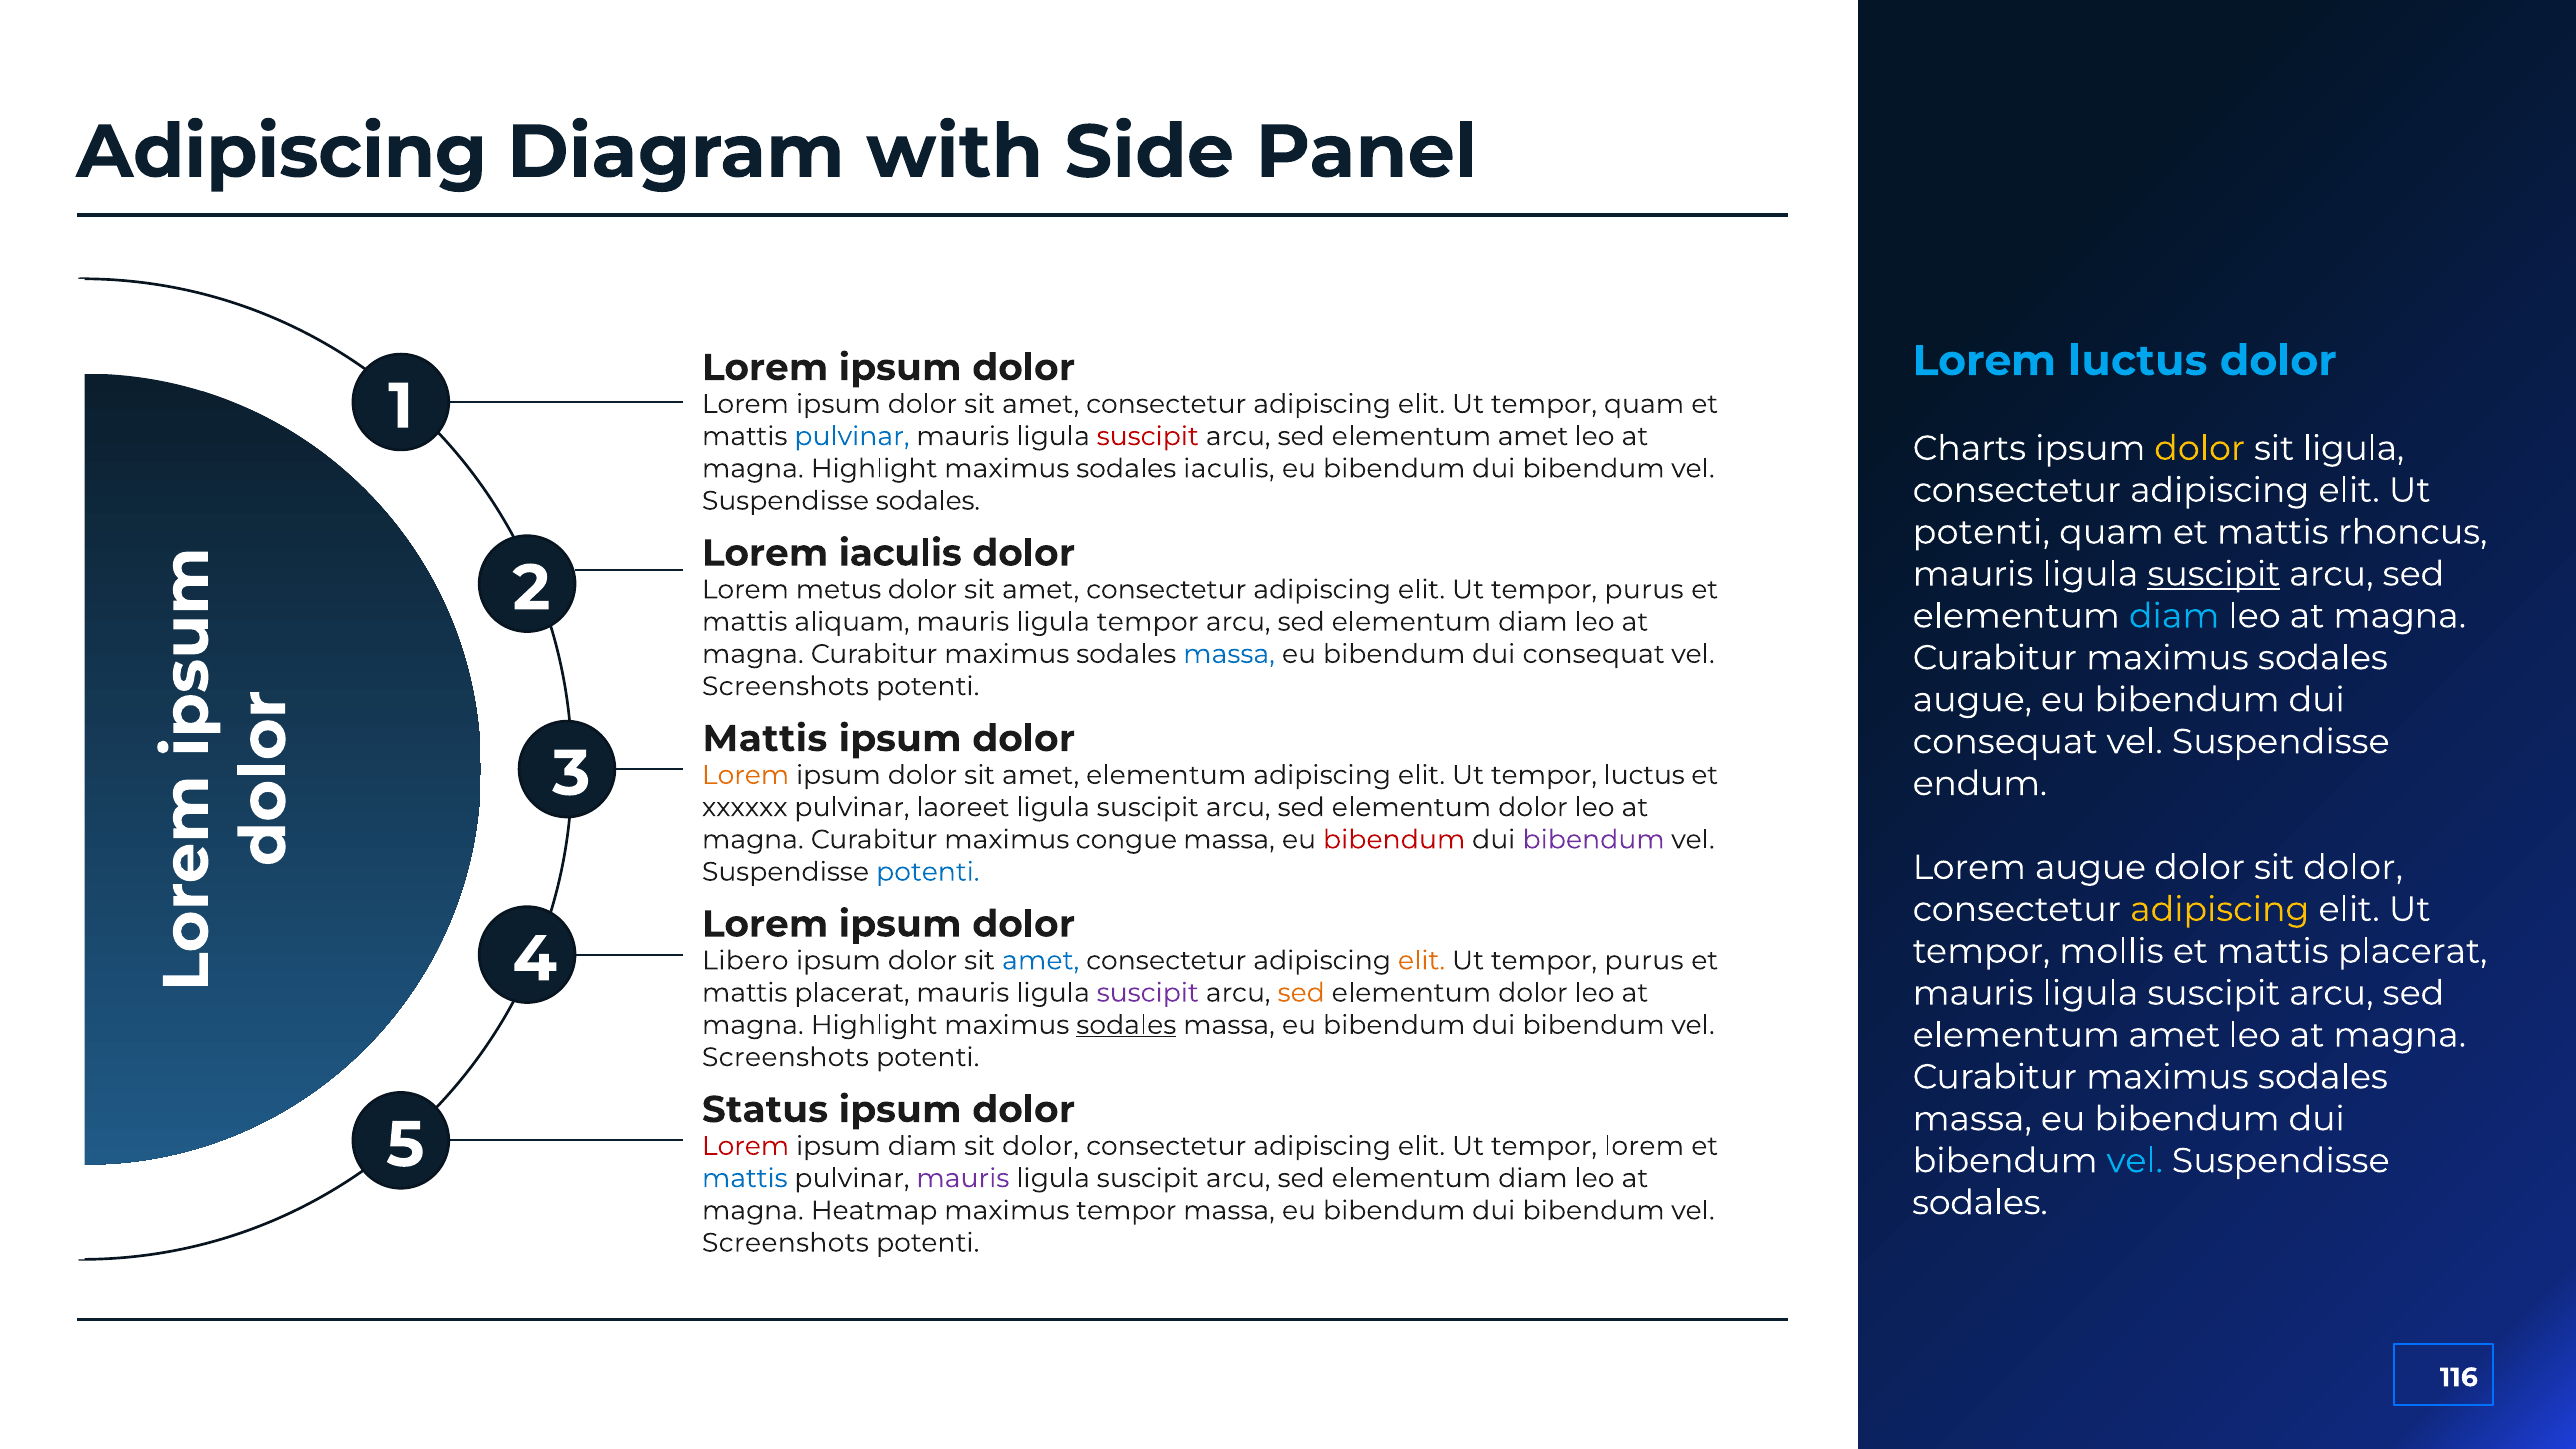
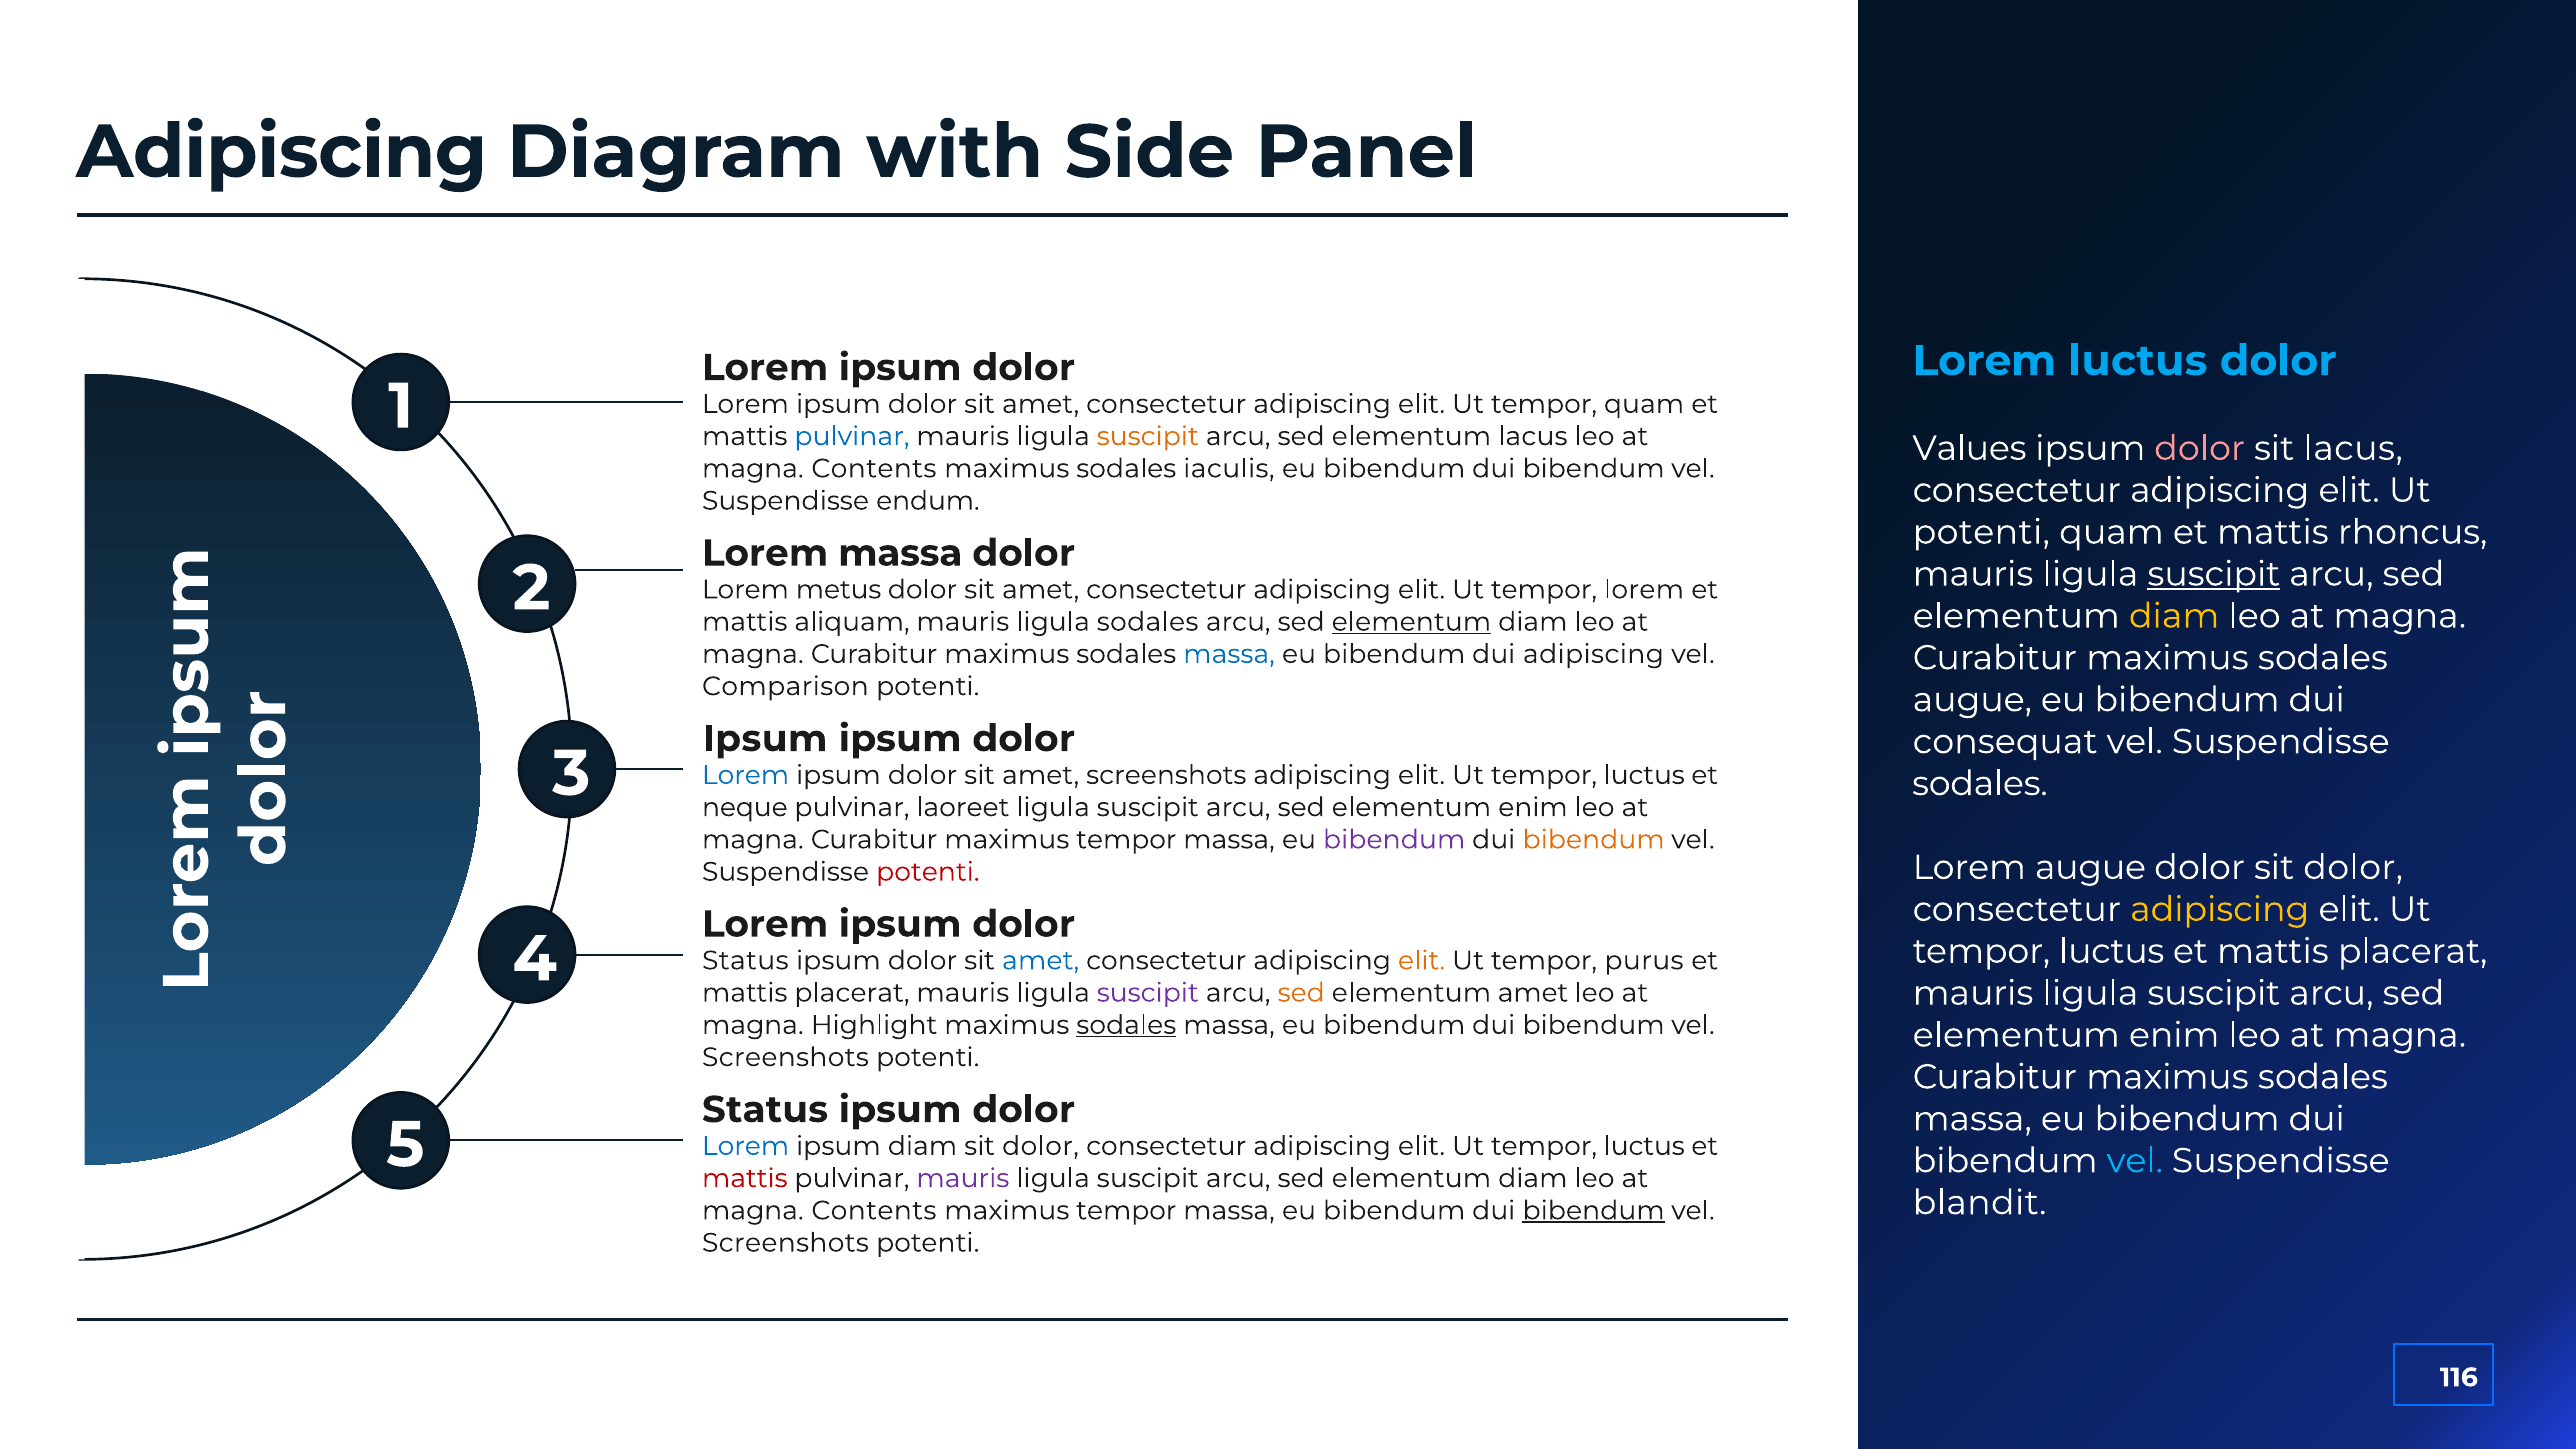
suscipit colour: red -> orange (1148, 436)
amet: amet -> lacus (1533, 436)
Charts: Charts -> Values (1970, 448)
dolor colour: yellow -> pink (2200, 448)
sit ligula: ligula -> lacus (2353, 448)
Highlight: Highlight -> Contents (874, 469)
sodales: sodales -> endum (928, 501)
Lorem iaculis: iaculis -> massa (900, 553)
purus: purus -> lorem (1644, 590)
diam colour: light blue -> yellow (2174, 616)
ligula tempor: tempor -> sodales (1148, 622)
elementum underline: none -> present (1411, 622)
consequat: consequat -> adipiscing (1593, 654)
Screenshots: Screenshots -> Comparison (785, 686)
Mattis: Mattis -> Ipsum (765, 739)
Lorem colour: orange -> blue (746, 775)
amet elementum: elementum -> screenshots (1166, 775)
endum: endum -> sodales (1980, 784)
xxxxxx: xxxxxx -> neque (745, 807)
dolor: dolor -> enim (1533, 807)
Curabitur maximus congue: congue -> tempor (1126, 840)
bibendum colour: red -> purple (1394, 840)
bibendum colour: purple -> orange (1594, 840)
potenti colour: blue -> red (928, 872)
mollis: mollis -> luctus (2112, 951)
Libero: Libero -> Status (745, 961)
dolor: dolor -> amet (1533, 993)
amet: amet -> enim (2174, 1035)
Lorem colour: red -> blue (746, 1146)
lorem: lorem -> luctus (1644, 1146)
mattis colour: blue -> red (745, 1178)
sodales: sodales -> blandit (1980, 1203)
Heatmap: Heatmap -> Contents (874, 1211)
bibendum underline: none -> present (1594, 1211)
